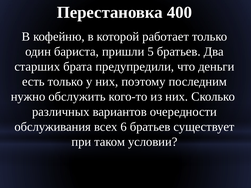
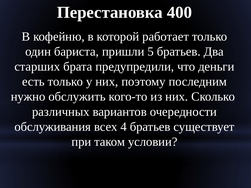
6: 6 -> 4 (124, 127)
